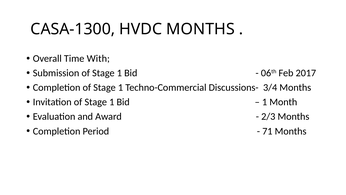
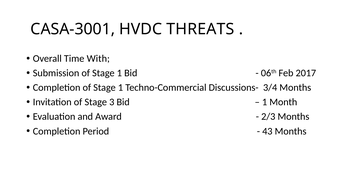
CASA-1300: CASA-1300 -> CASA-3001 (73, 29)
HVDC MONTHS: MONTHS -> THREATS (200, 29)
Invitation of Stage 1: 1 -> 3 (112, 102)
71: 71 -> 43 (267, 131)
